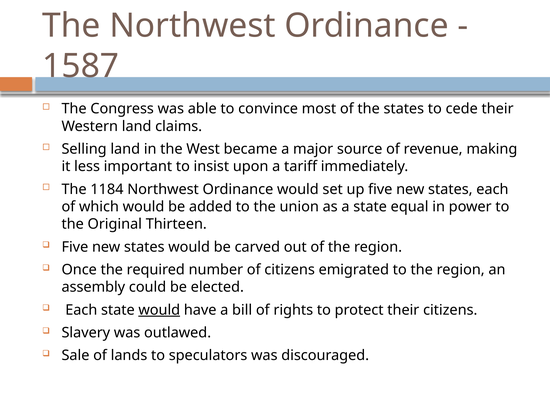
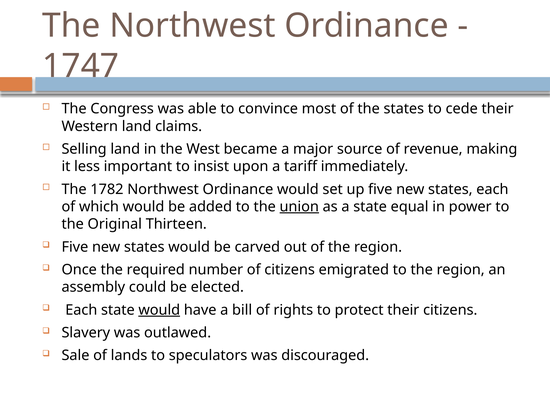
1587: 1587 -> 1747 (81, 66)
1184: 1184 -> 1782 (107, 189)
union underline: none -> present (299, 206)
